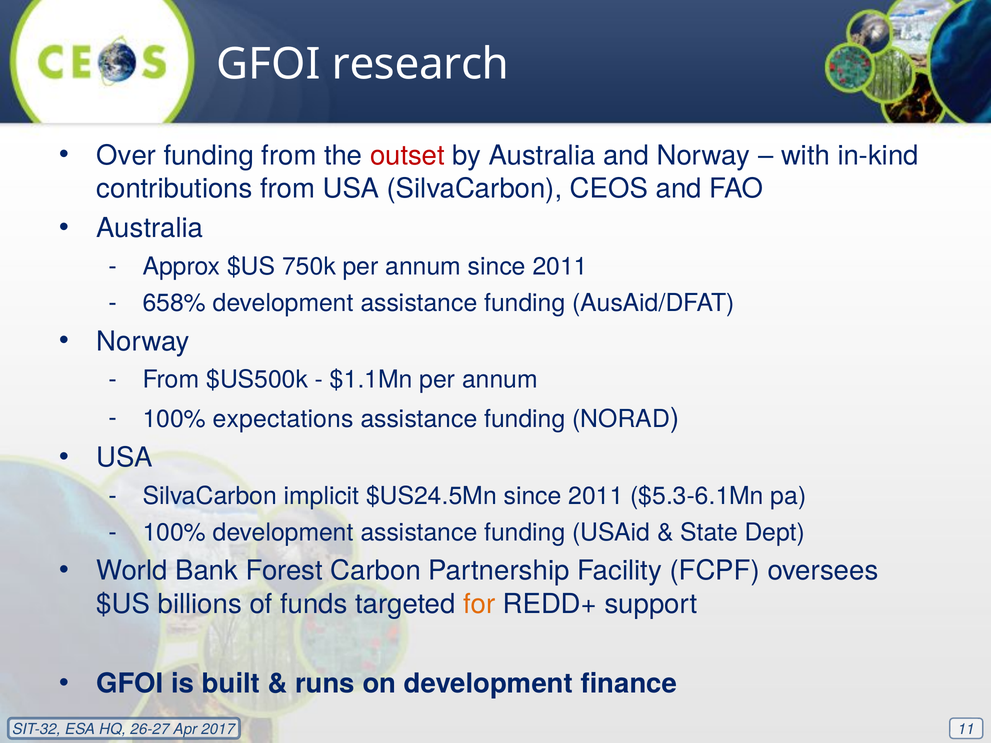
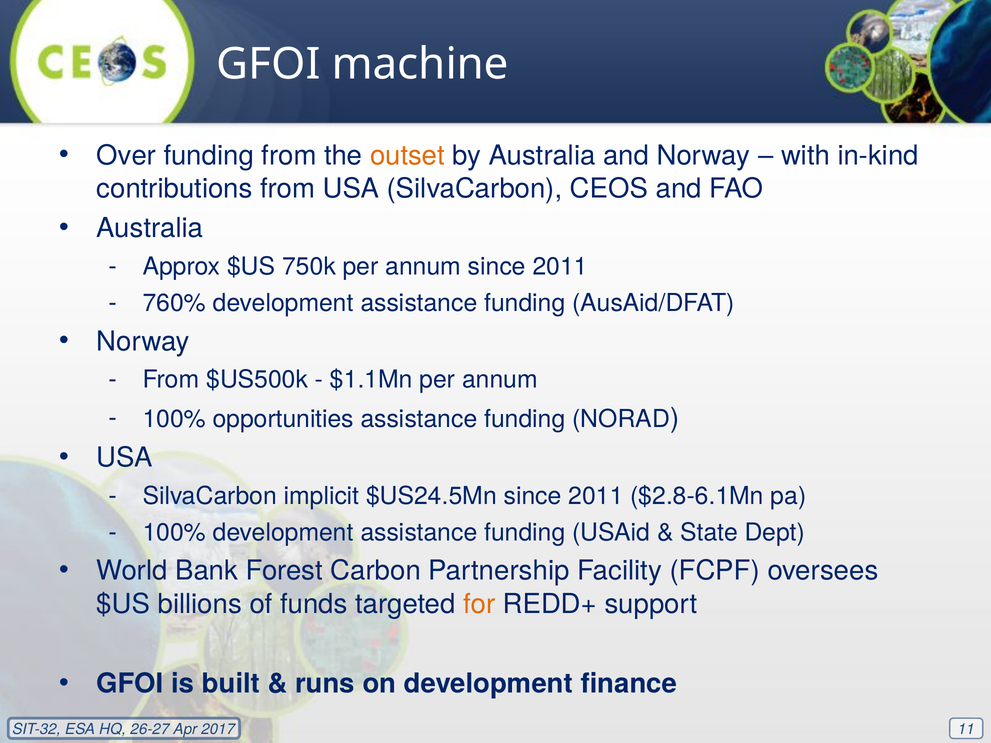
research: research -> machine (420, 64)
outset colour: red -> orange (407, 155)
658%: 658% -> 760% (174, 303)
expectations: expectations -> opportunities (283, 419)
$5.3-6.1Mn: $5.3-6.1Mn -> $2.8-6.1Mn (697, 496)
